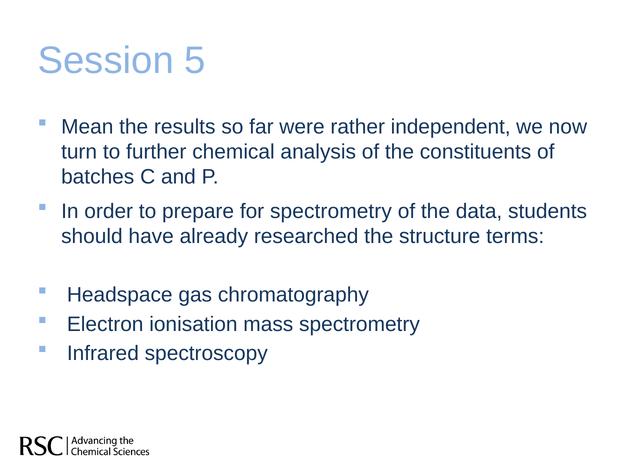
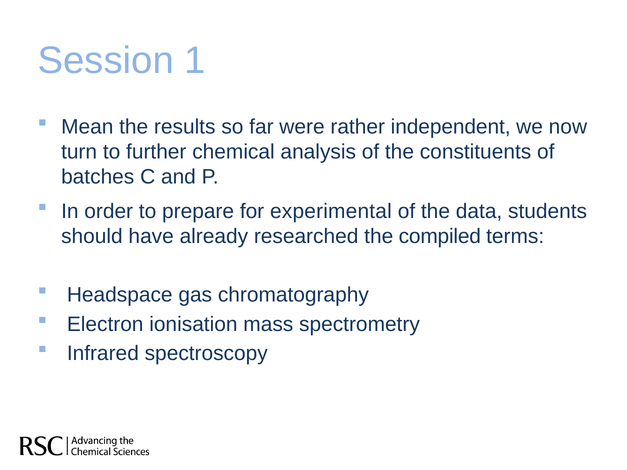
5: 5 -> 1 (195, 61)
for spectrometry: spectrometry -> experimental (331, 212)
structure: structure -> compiled (440, 237)
